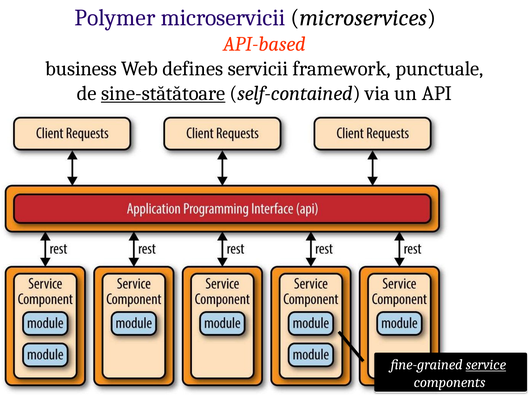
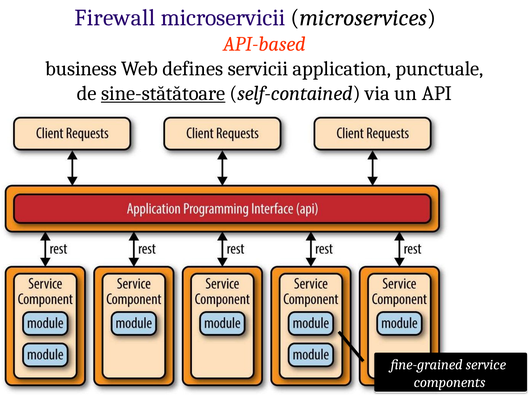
Polymer: Polymer -> Firewall (115, 18)
framework: framework -> application (342, 69)
service underline: present -> none (486, 365)
